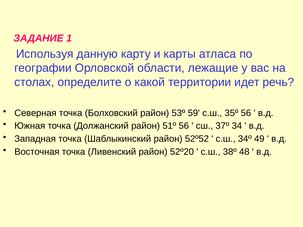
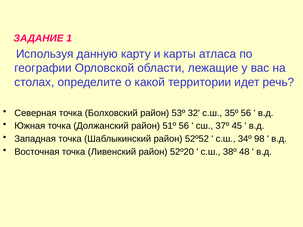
59: 59 -> 32 (194, 113)
34: 34 -> 45 (237, 126)
49: 49 -> 98 (259, 139)
